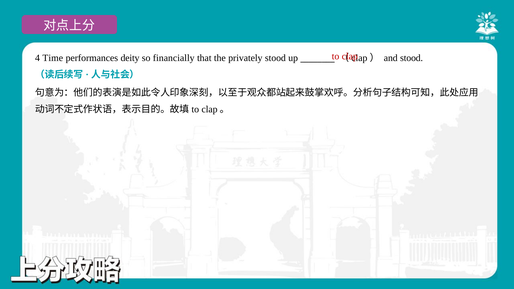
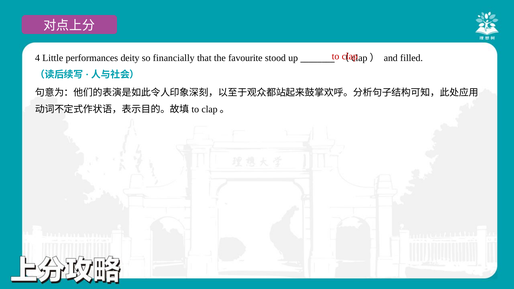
Time: Time -> Little (53, 58)
privately: privately -> favourite (245, 58)
and stood: stood -> filled (412, 58)
